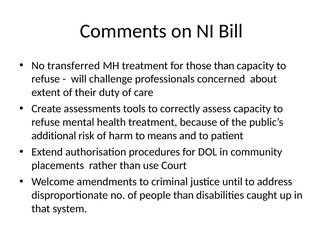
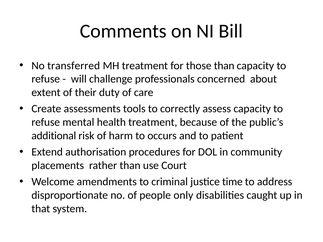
means: means -> occurs (162, 136)
until: until -> time (232, 182)
people than: than -> only (183, 195)
